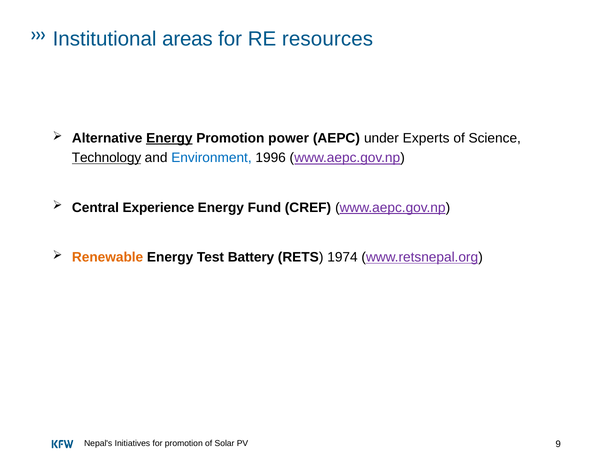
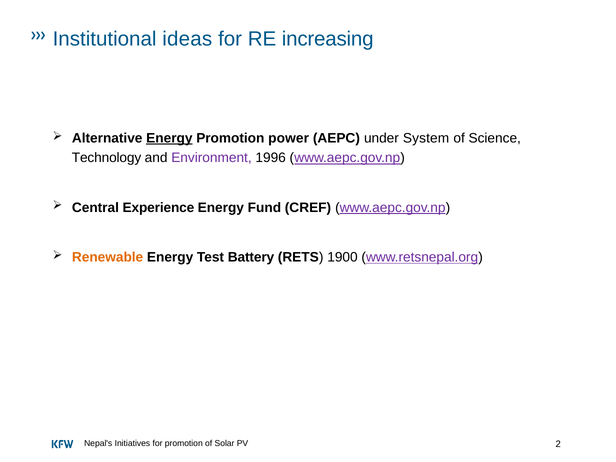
areas: areas -> ideas (187, 39)
resources: resources -> increasing (328, 39)
Experts: Experts -> System (426, 138)
Technology underline: present -> none (107, 158)
Environment colour: blue -> purple (211, 158)
1974: 1974 -> 1900 (342, 257)
9: 9 -> 2 (558, 444)
